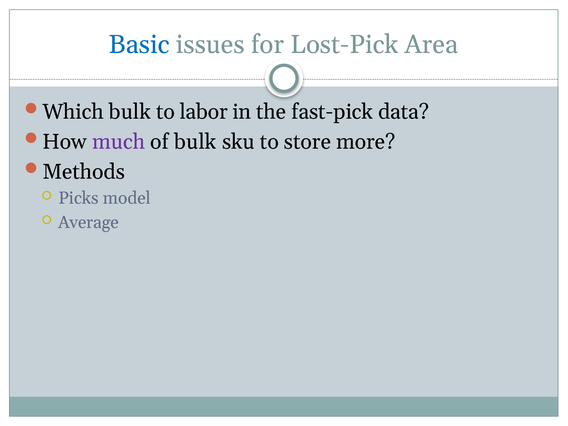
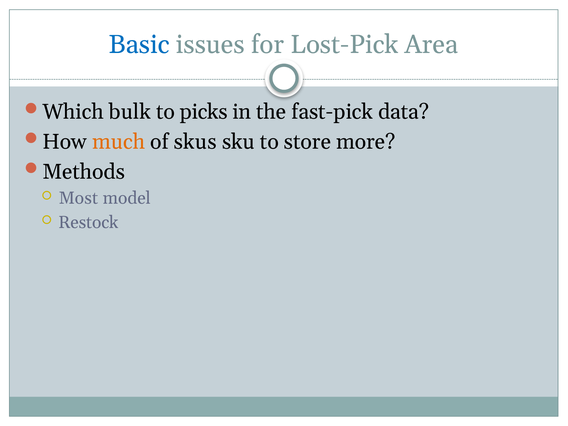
labor: labor -> picks (204, 112)
much colour: purple -> orange (119, 142)
of bulk: bulk -> skus (195, 142)
Picks: Picks -> Most (78, 198)
Average: Average -> Restock (88, 222)
